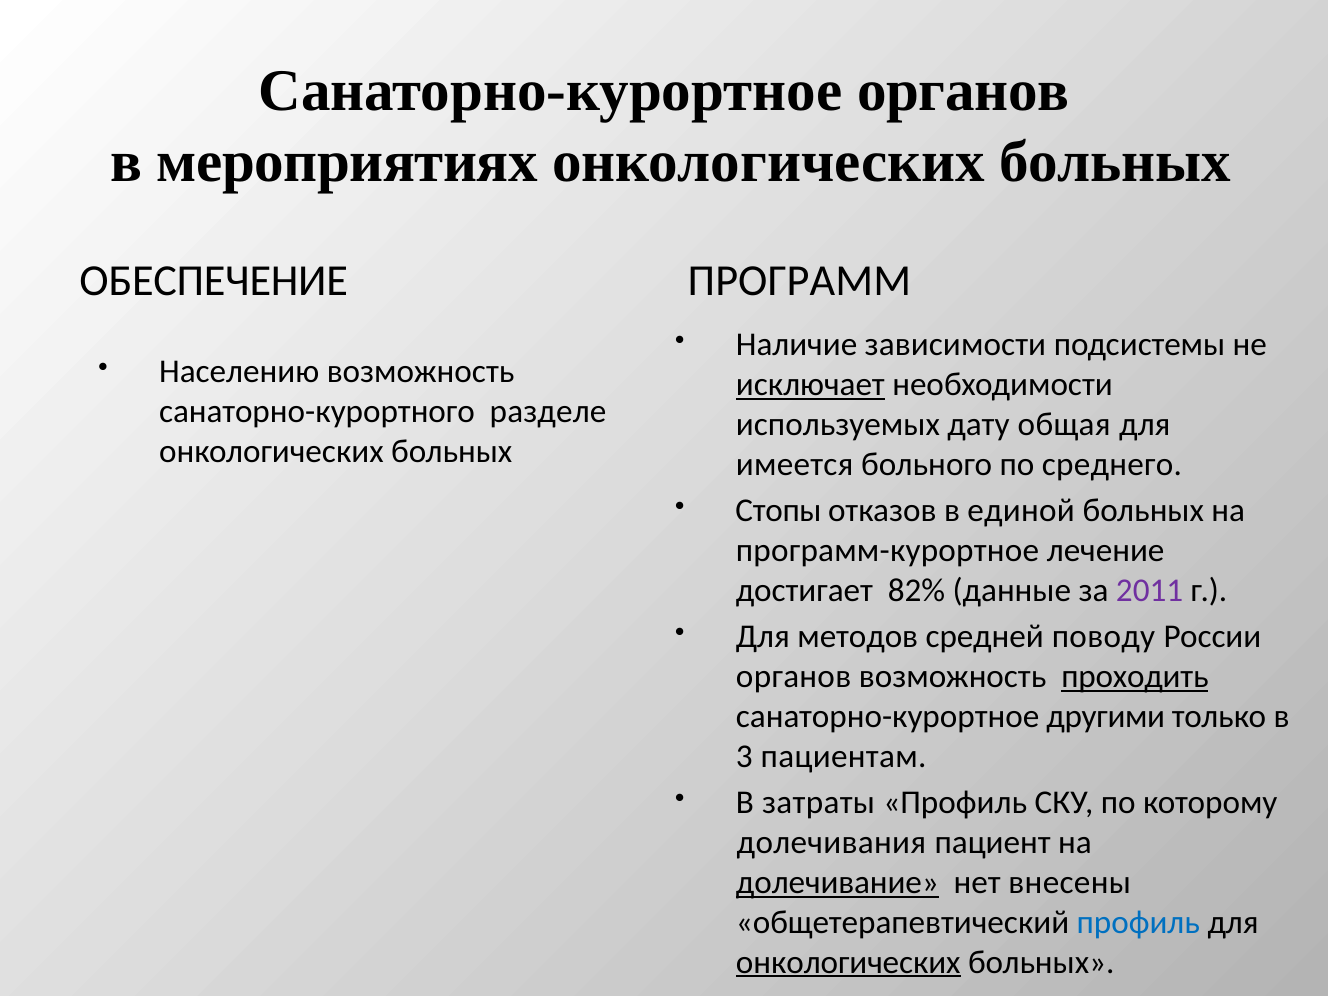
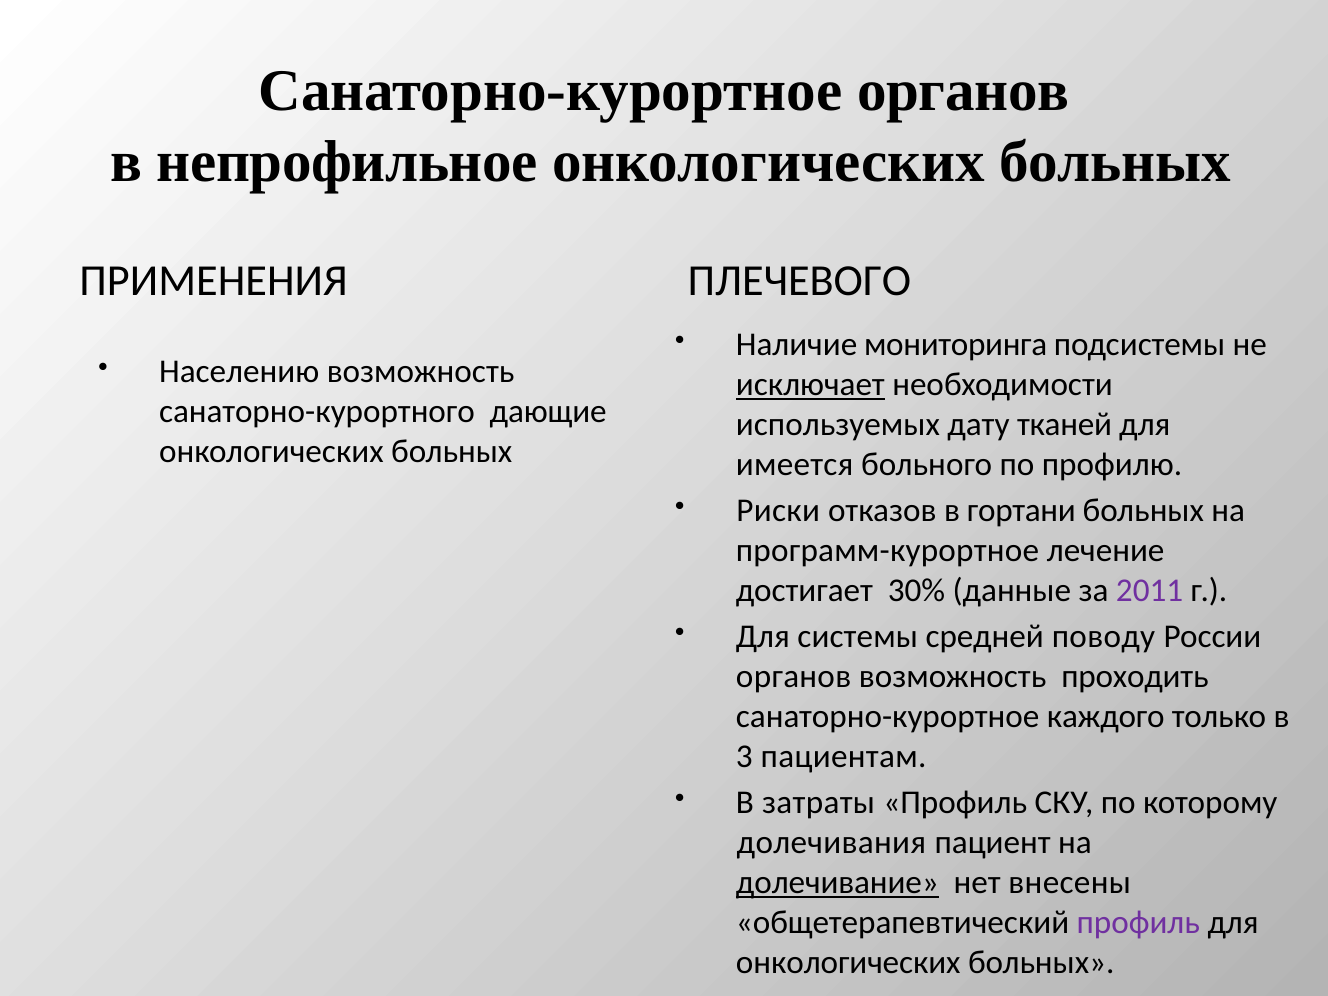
мероприятиях: мероприятиях -> непрофильное (347, 162)
ОБЕСПЕЧЕНИЕ: ОБЕСПЕЧЕНИЕ -> ПРИМЕНЕНИЯ (214, 281)
ПРОГРАММ: ПРОГРАММ -> ПЛЕЧЕВОГО (799, 281)
зависимости: зависимости -> мониторинга (956, 345)
разделе: разделе -> дающие (548, 412)
общая: общая -> тканей (1064, 424)
среднего: среднего -> профилю (1112, 464)
Стопы: Стопы -> Риски (778, 511)
единой: единой -> гортани (1021, 511)
82%: 82% -> 30% (917, 590)
методов: методов -> системы (858, 637)
проходить underline: present -> none (1135, 677)
другими: другими -> каждого (1106, 716)
профиль colour: blue -> purple (1138, 922)
онкологических underline: present -> none (848, 962)
